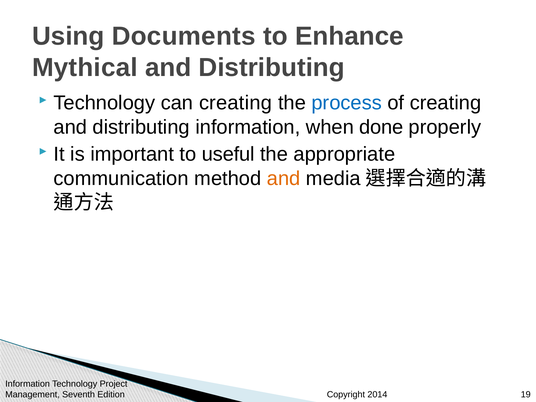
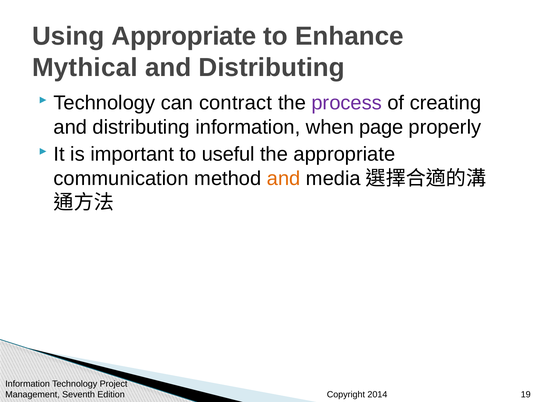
Using Documents: Documents -> Appropriate (184, 36)
can creating: creating -> contract (235, 103)
process colour: blue -> purple (347, 103)
done: done -> page (381, 127)
